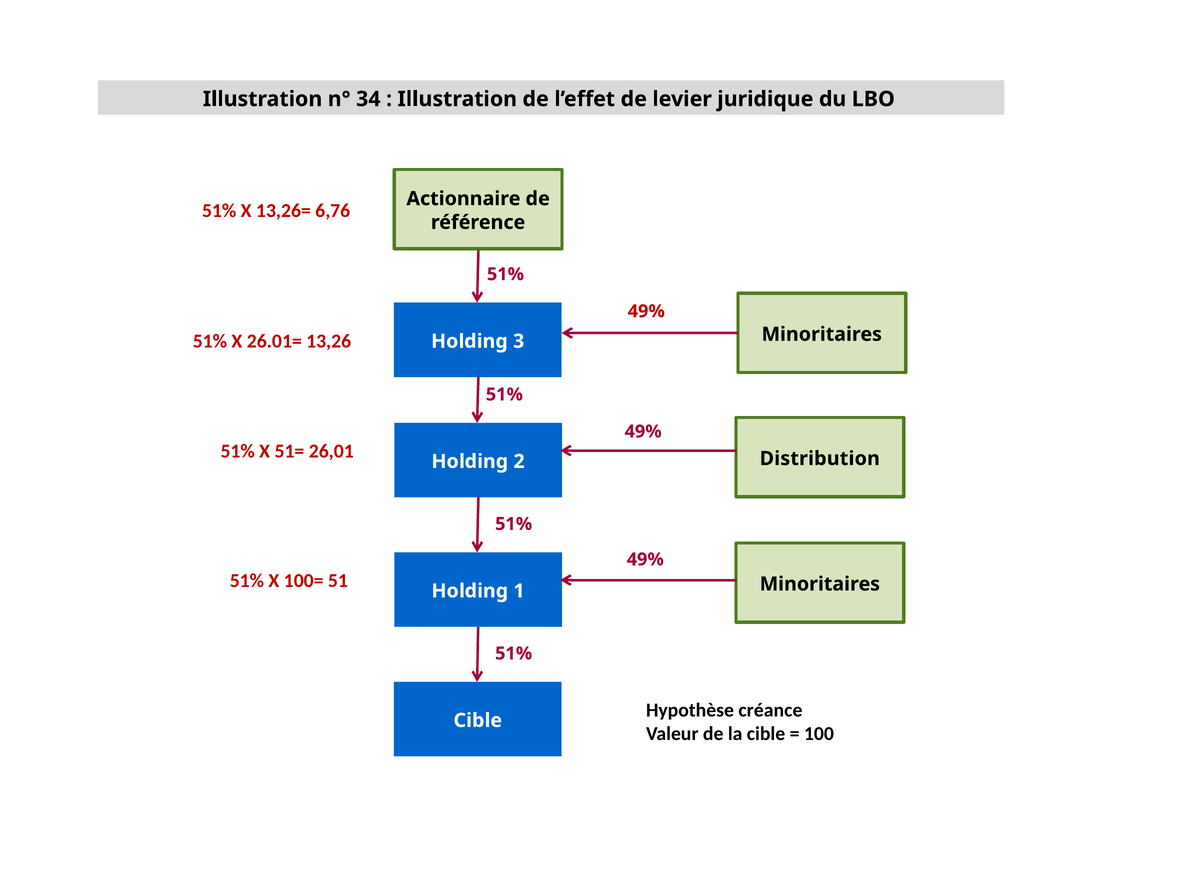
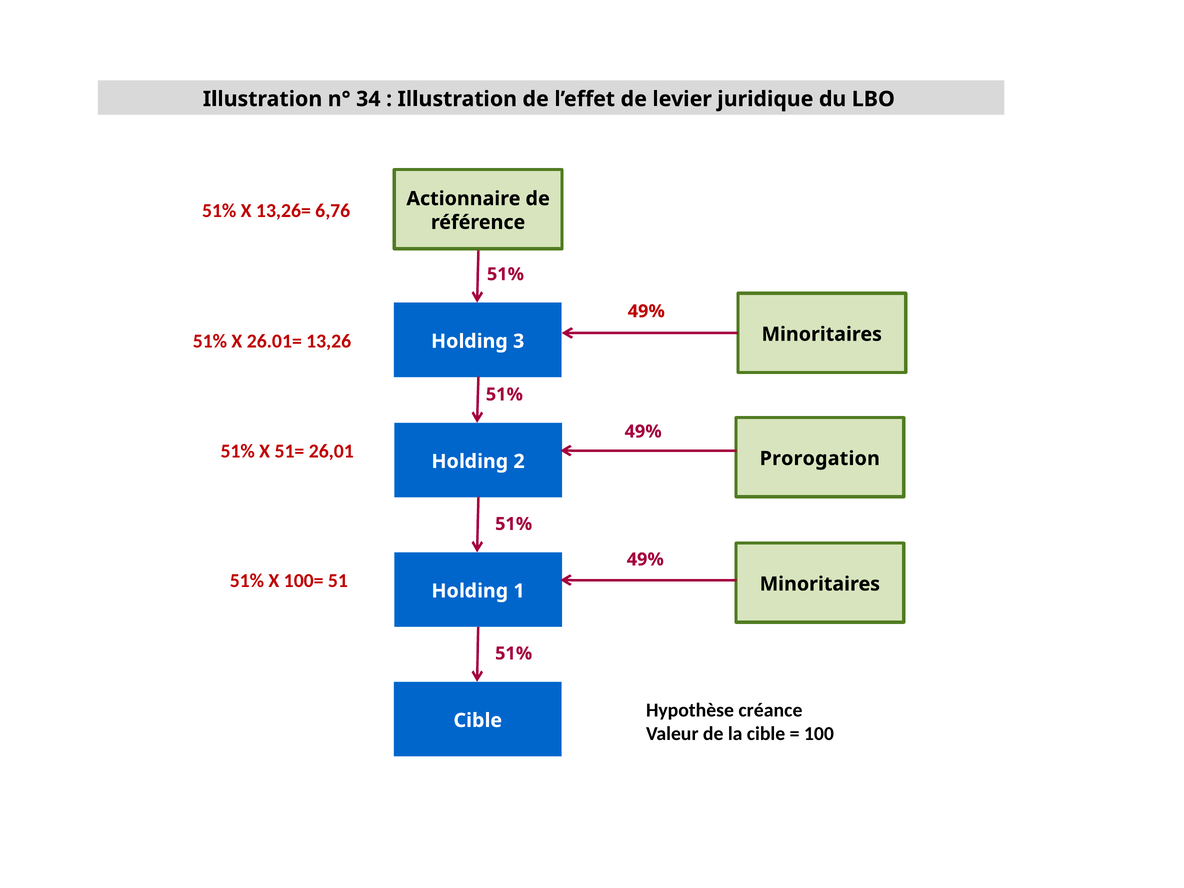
Distribution: Distribution -> Prorogation (820, 459)
